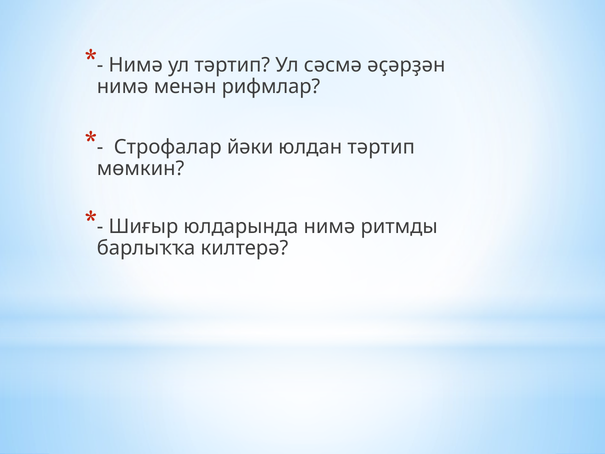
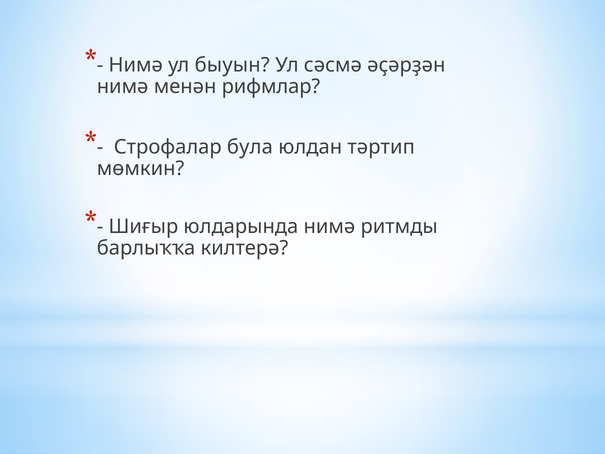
ул тәртип: тәртип -> быуын (232, 65)
йәки: йәки -> була (250, 147)
